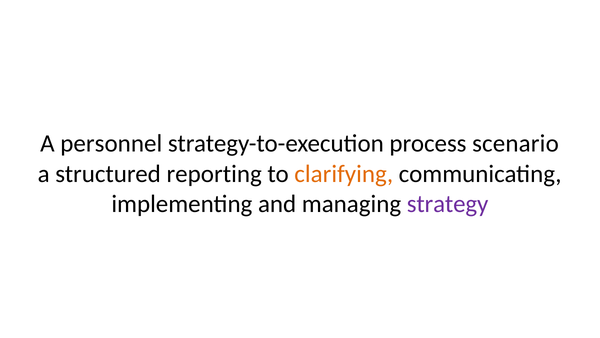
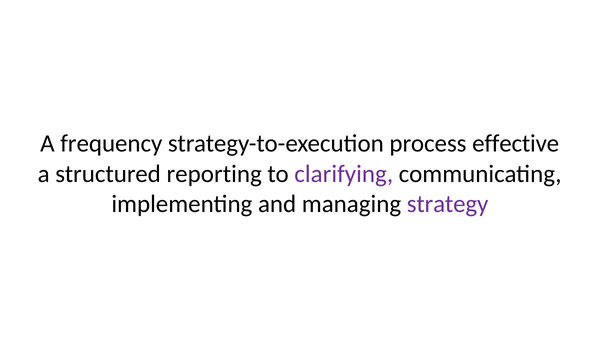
personnel: personnel -> frequency (111, 144)
scenario: scenario -> effective (516, 144)
clarifying colour: orange -> purple (344, 174)
